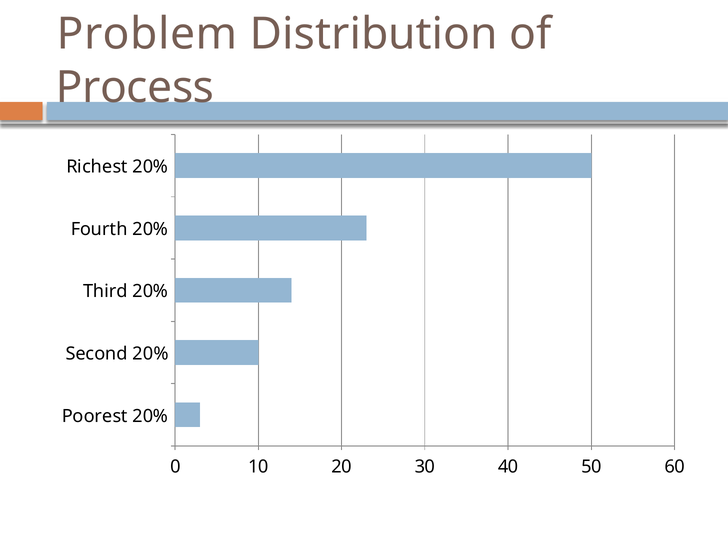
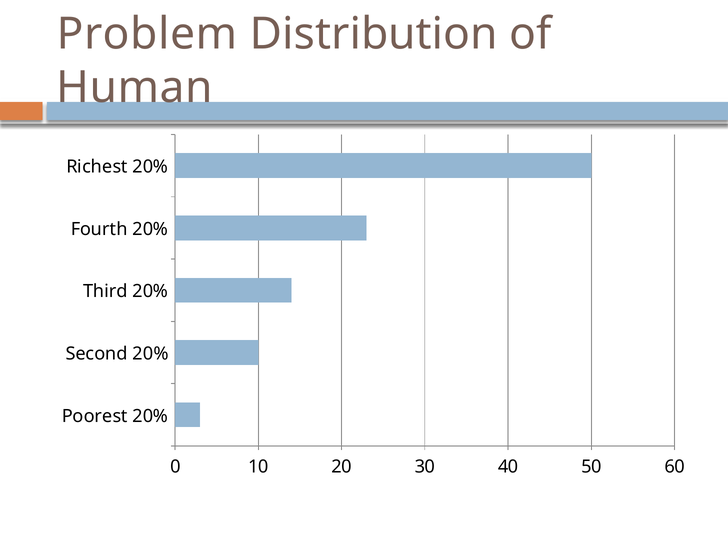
Process: Process -> Human (134, 87)
